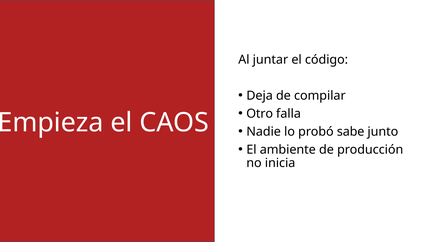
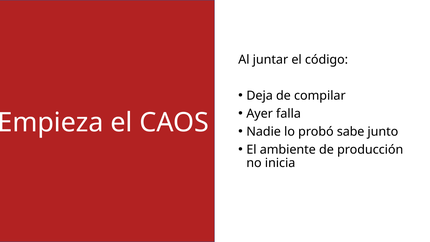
Otro: Otro -> Ayer (260, 114)
